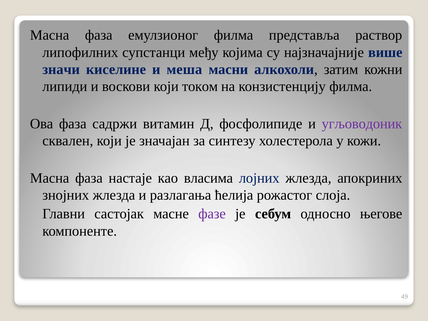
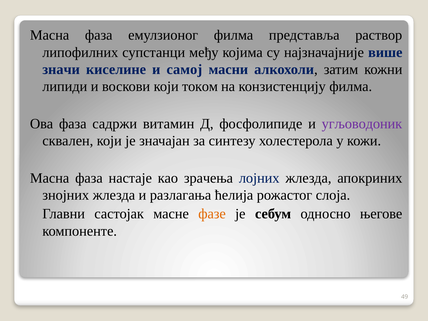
меша: меша -> самој (184, 69)
власима: власима -> зрачења (208, 178)
фазе colour: purple -> orange (212, 214)
